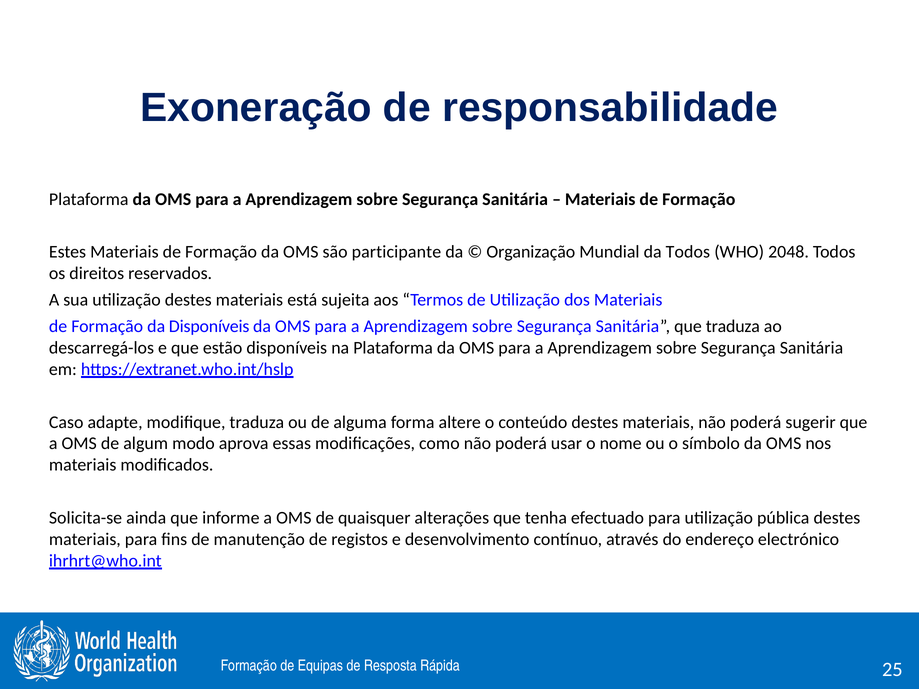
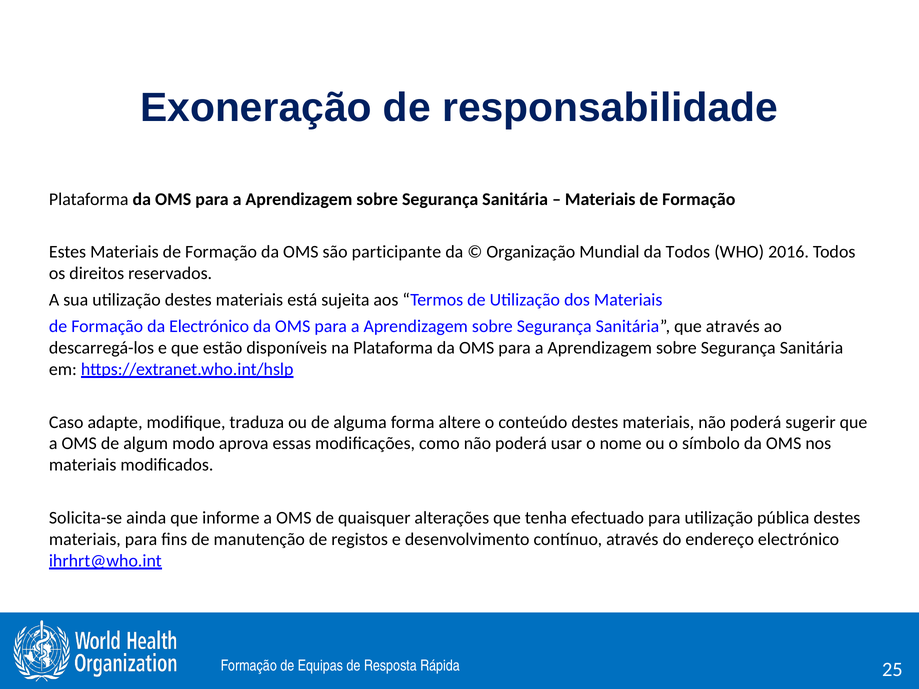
2048: 2048 -> 2016 (789, 252)
da Disponíveis: Disponíveis -> Electrónico (209, 326)
que traduza: traduza -> através (733, 326)
